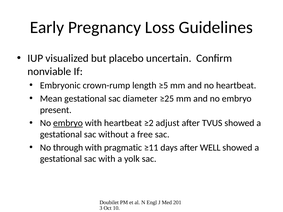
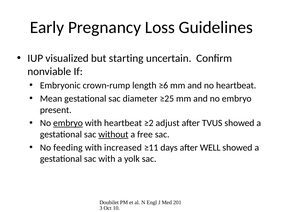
placebo: placebo -> starting (126, 58)
≥5: ≥5 -> ≥6 (163, 86)
without underline: none -> present (113, 135)
through: through -> feeding (68, 148)
pragmatic: pragmatic -> increased (123, 148)
